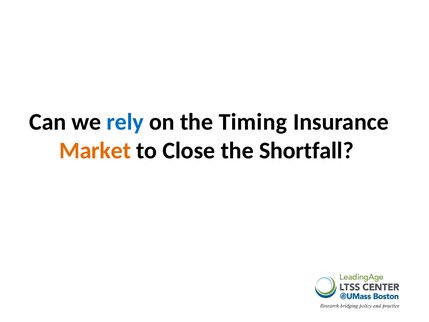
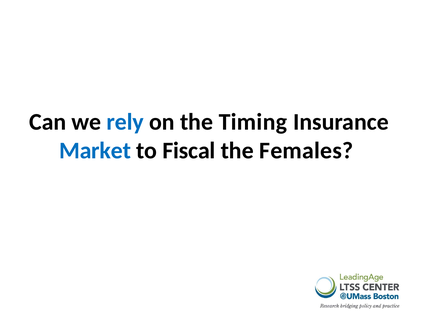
Market colour: orange -> blue (95, 150)
Close: Close -> Fiscal (189, 150)
Shortfall: Shortfall -> Females (306, 150)
